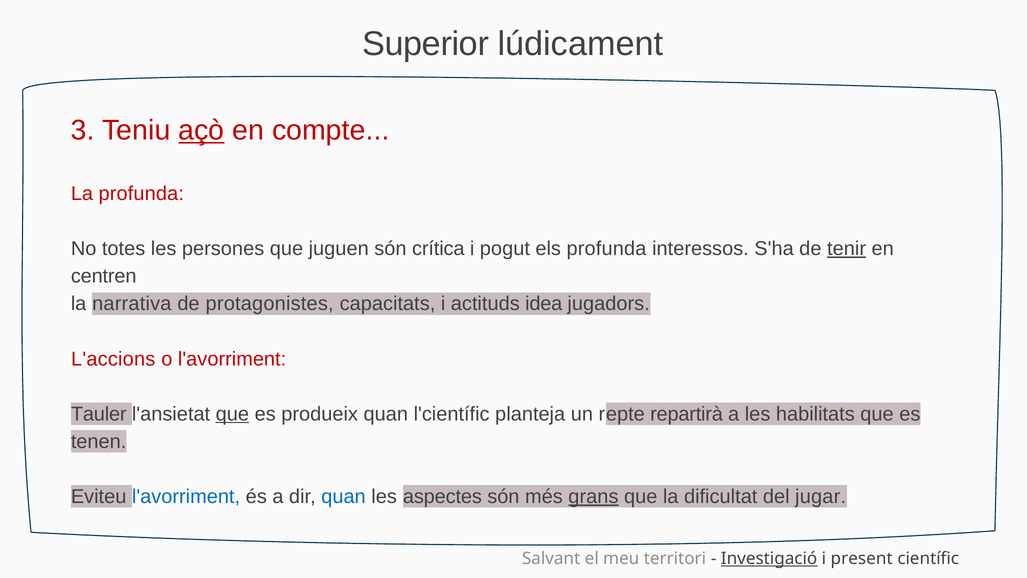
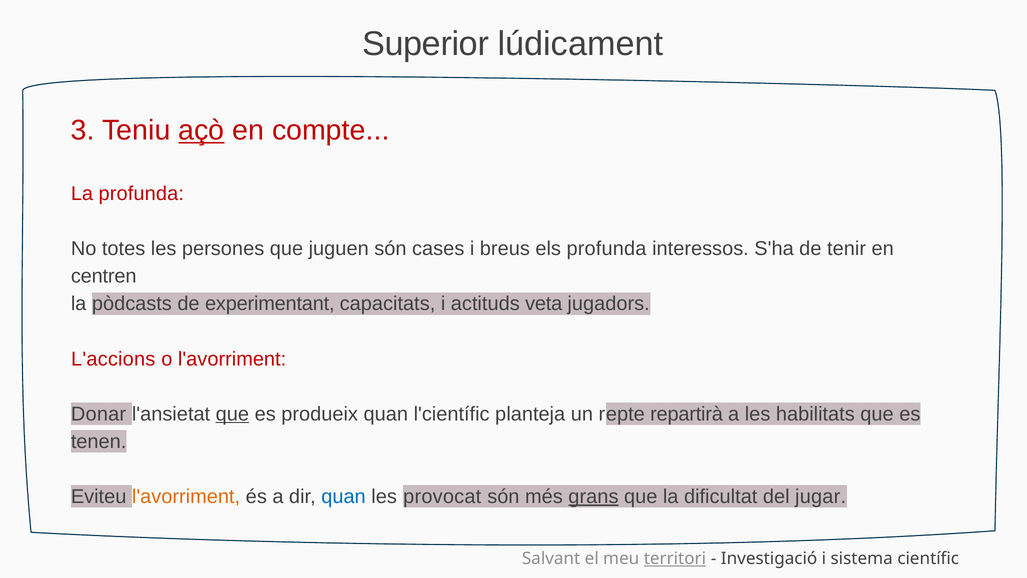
crítica: crítica -> cases (438, 249)
pogut: pogut -> breus (505, 249)
tenir underline: present -> none (847, 249)
narrativa: narrativa -> pòdcasts (132, 304)
protagonistes: protagonistes -> experimentant (270, 304)
idea: idea -> veta (544, 304)
Tauler: Tauler -> Donar (99, 414)
l'avorriment colour: blue -> orange (186, 496)
aspectes: aspectes -> provocat (442, 496)
territori underline: none -> present (675, 558)
Investigació underline: present -> none (769, 558)
present: present -> sistema (862, 558)
